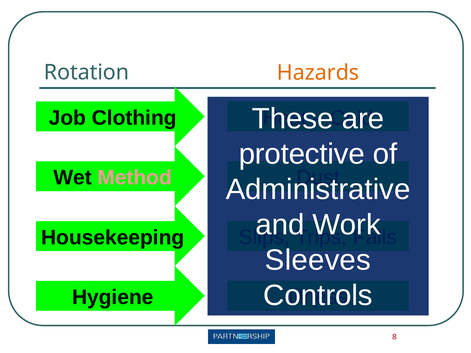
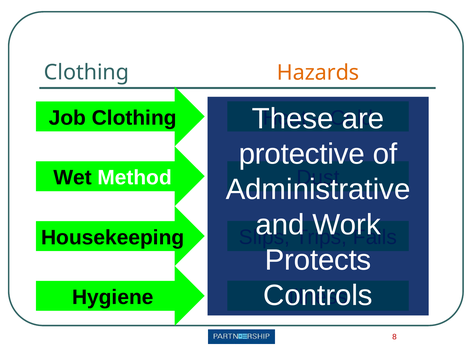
Rotation: Rotation -> Clothing (87, 73)
Method colour: pink -> white (135, 178)
Sleeves: Sleeves -> Protects (318, 260)
